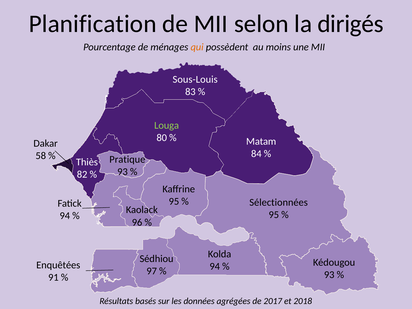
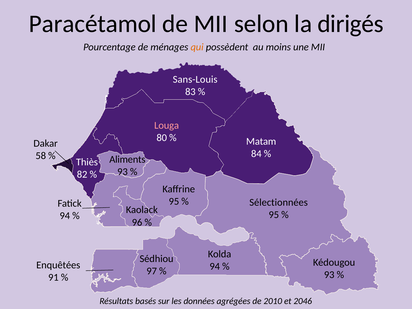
Planification: Planification -> Paracétamol (93, 24)
Sous-Louis: Sous-Louis -> Sans-Louis (195, 79)
Louga colour: light green -> pink (167, 126)
Pratique: Pratique -> Aliments (127, 159)
2017: 2017 -> 2010 (273, 301)
2018: 2018 -> 2046 (303, 301)
